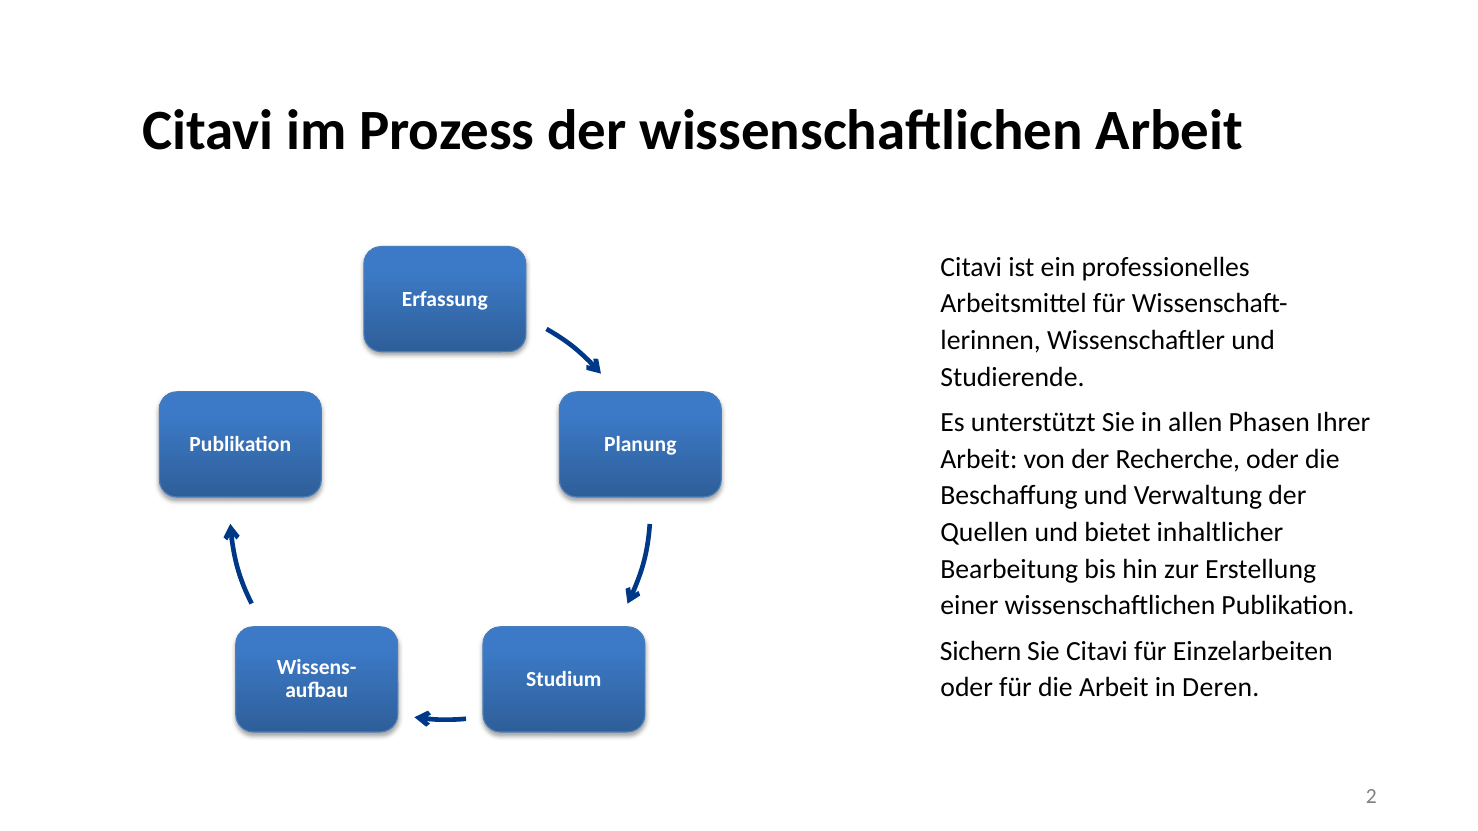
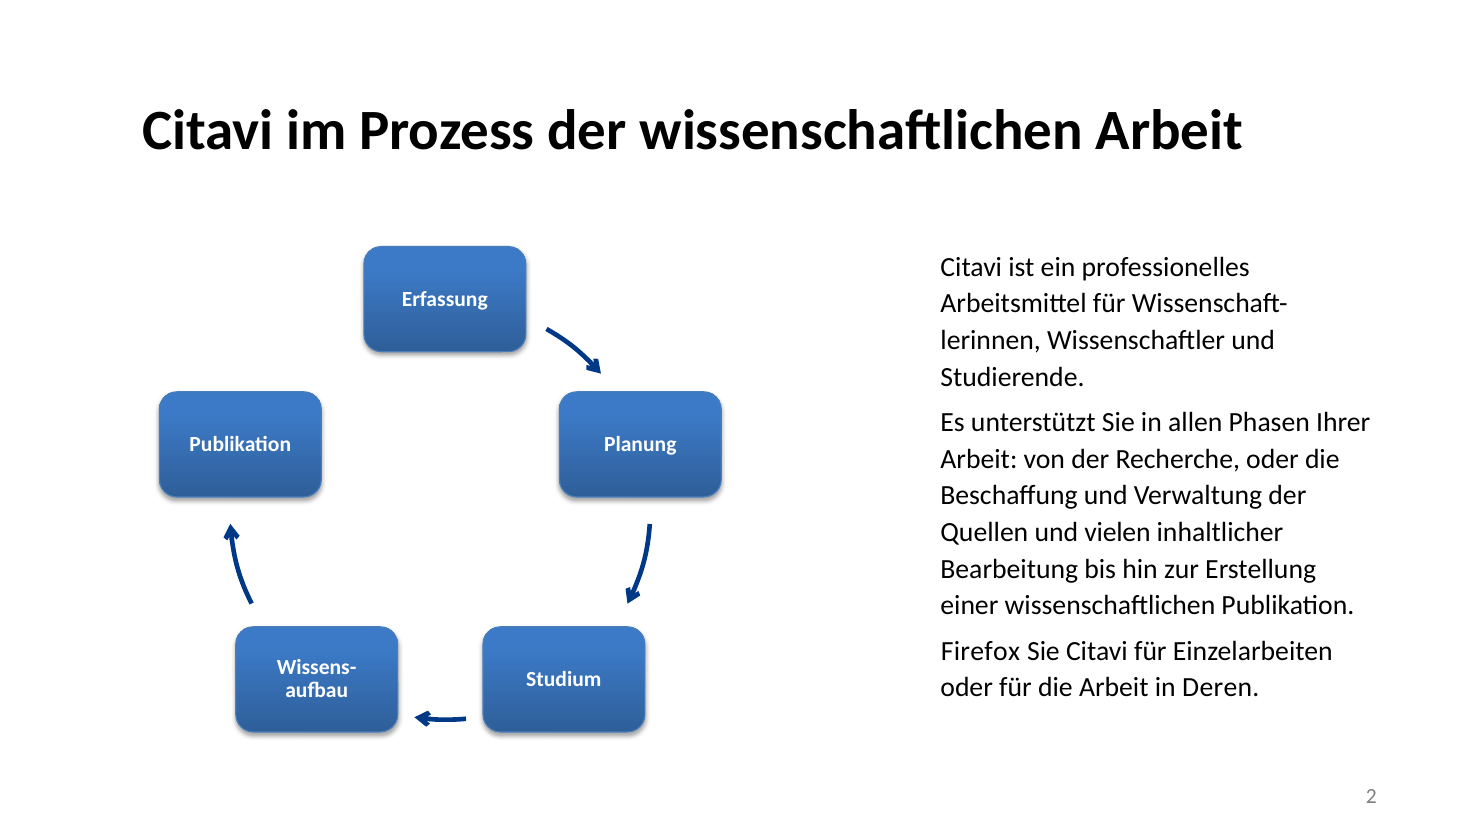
bietet: bietet -> vielen (1117, 533)
Sichern: Sichern -> Firefox (980, 652)
